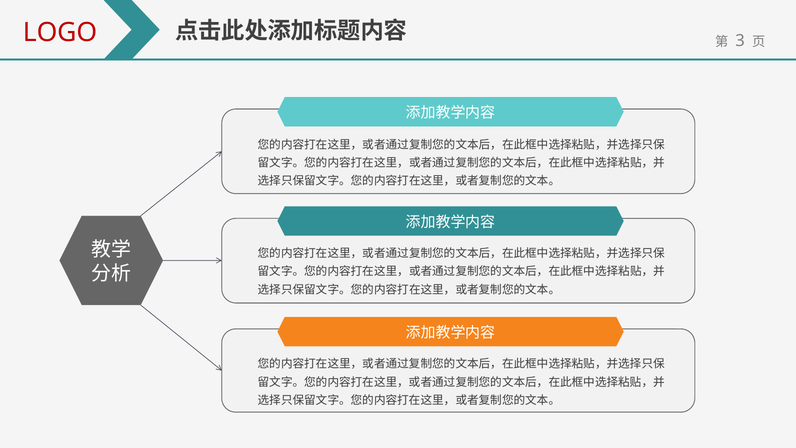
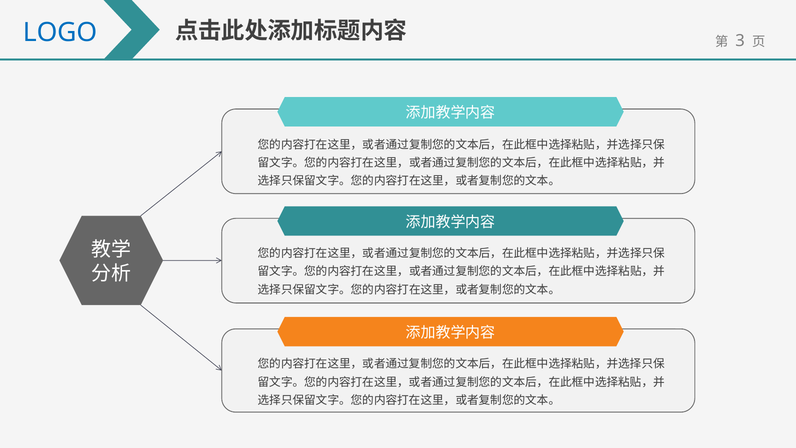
LOGO colour: red -> blue (60, 33)
